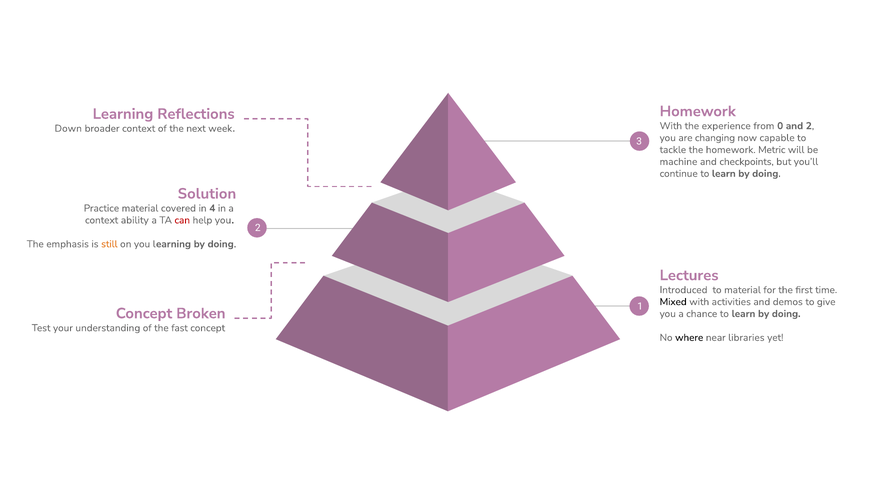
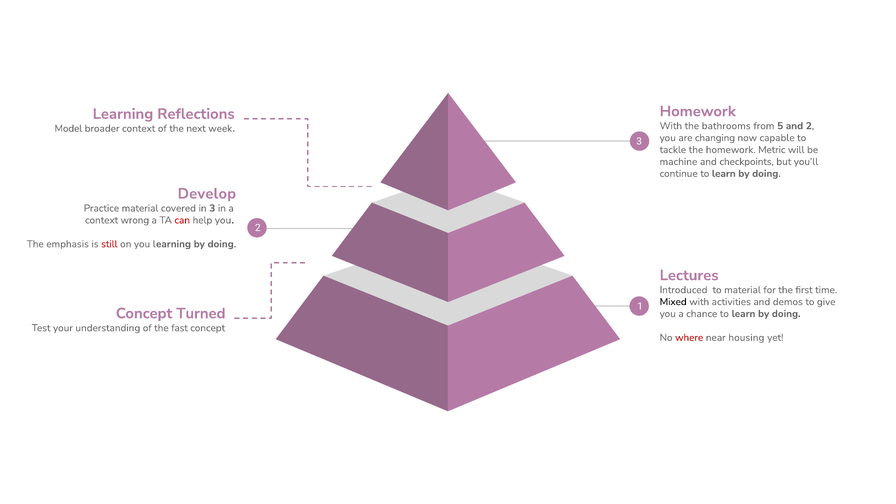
experience: experience -> bathrooms (726, 126)
0: 0 -> 5 (780, 126)
Down: Down -> Model (68, 128)
Solution: Solution -> Develop (207, 194)
in 4: 4 -> 3 (212, 208)
ability: ability -> wrong (135, 220)
still colour: orange -> red (109, 244)
Broken: Broken -> Turned (201, 313)
where colour: black -> red (689, 338)
libraries: libraries -> housing (746, 338)
